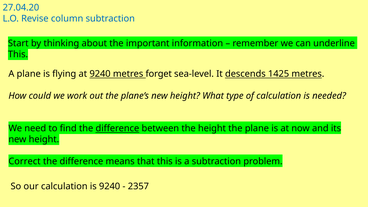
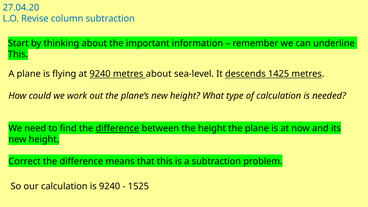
metres forget: forget -> about (159, 74)
2357: 2357 -> 1525 (138, 186)
